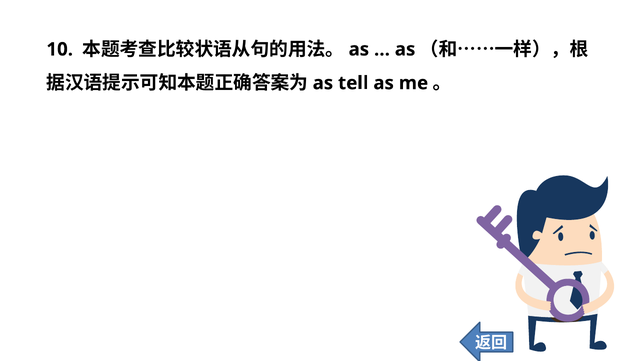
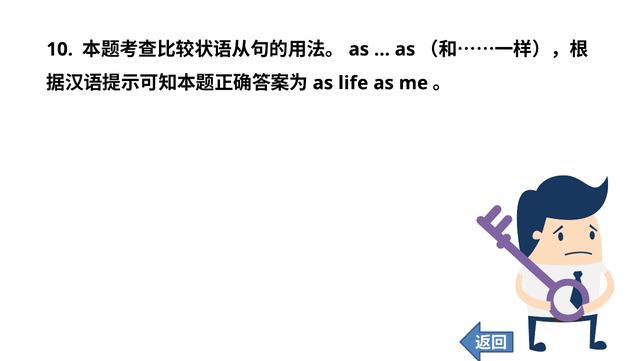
tell: tell -> life (353, 83)
